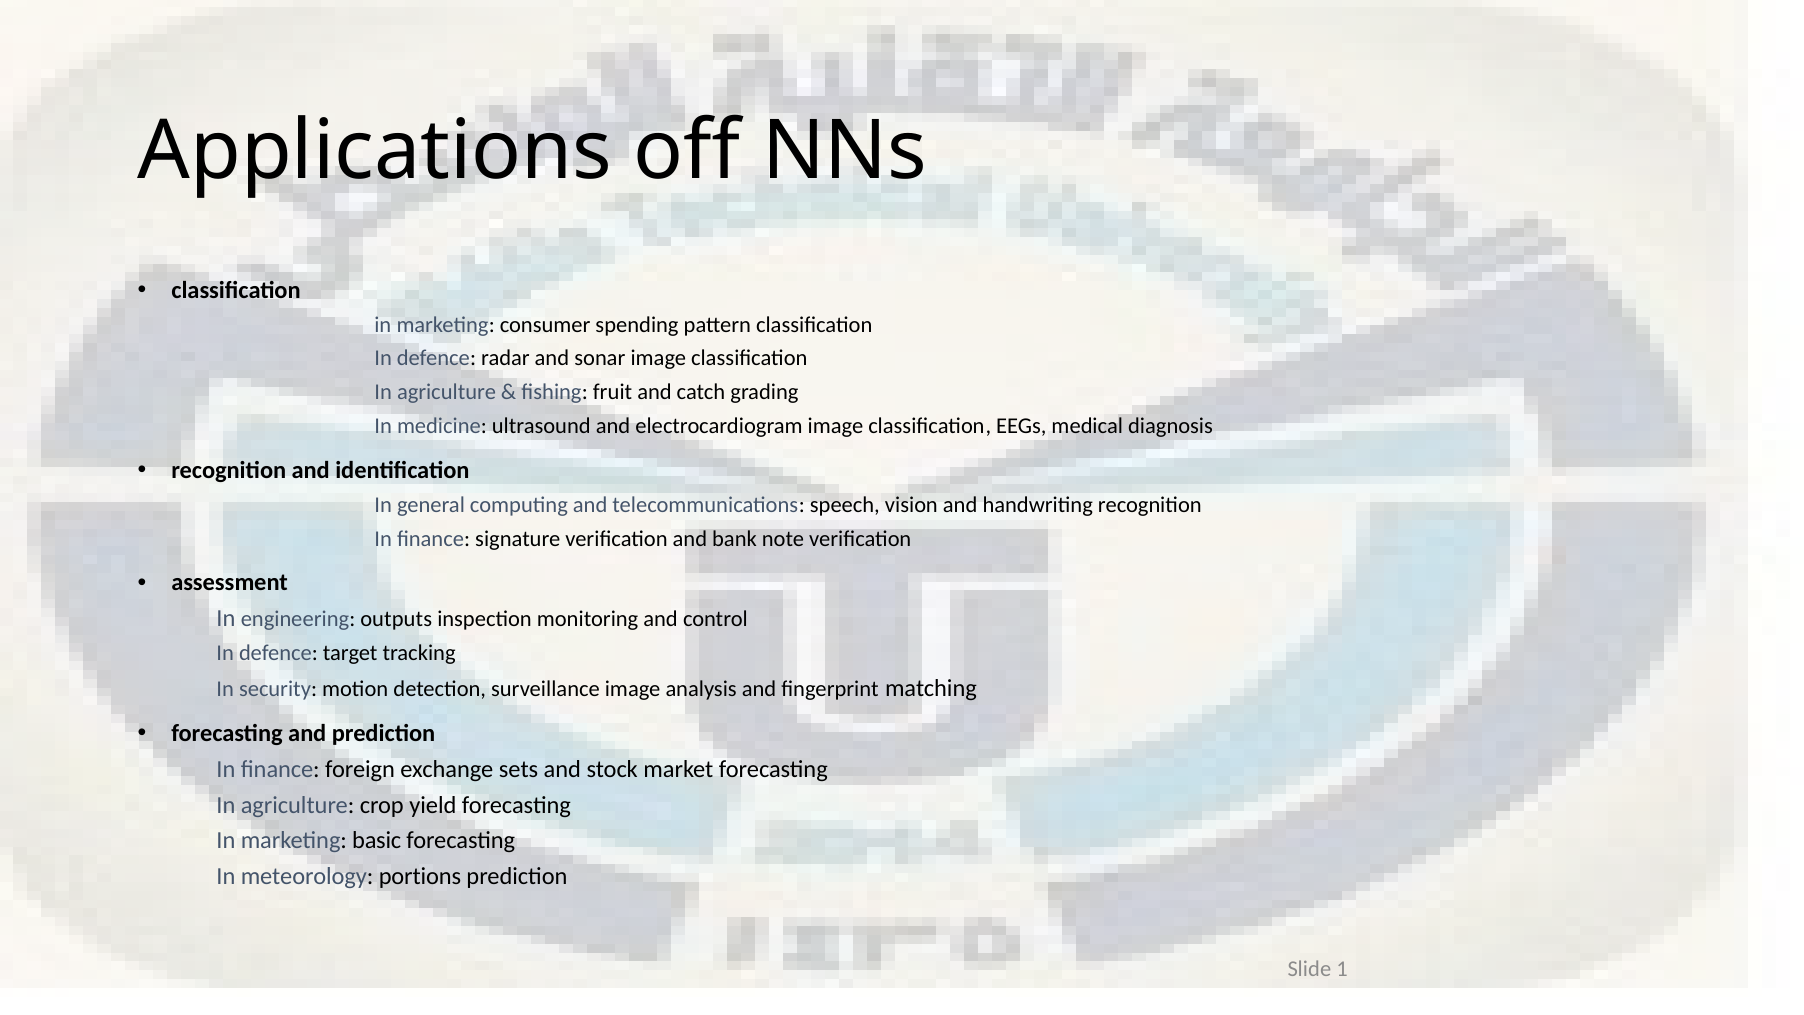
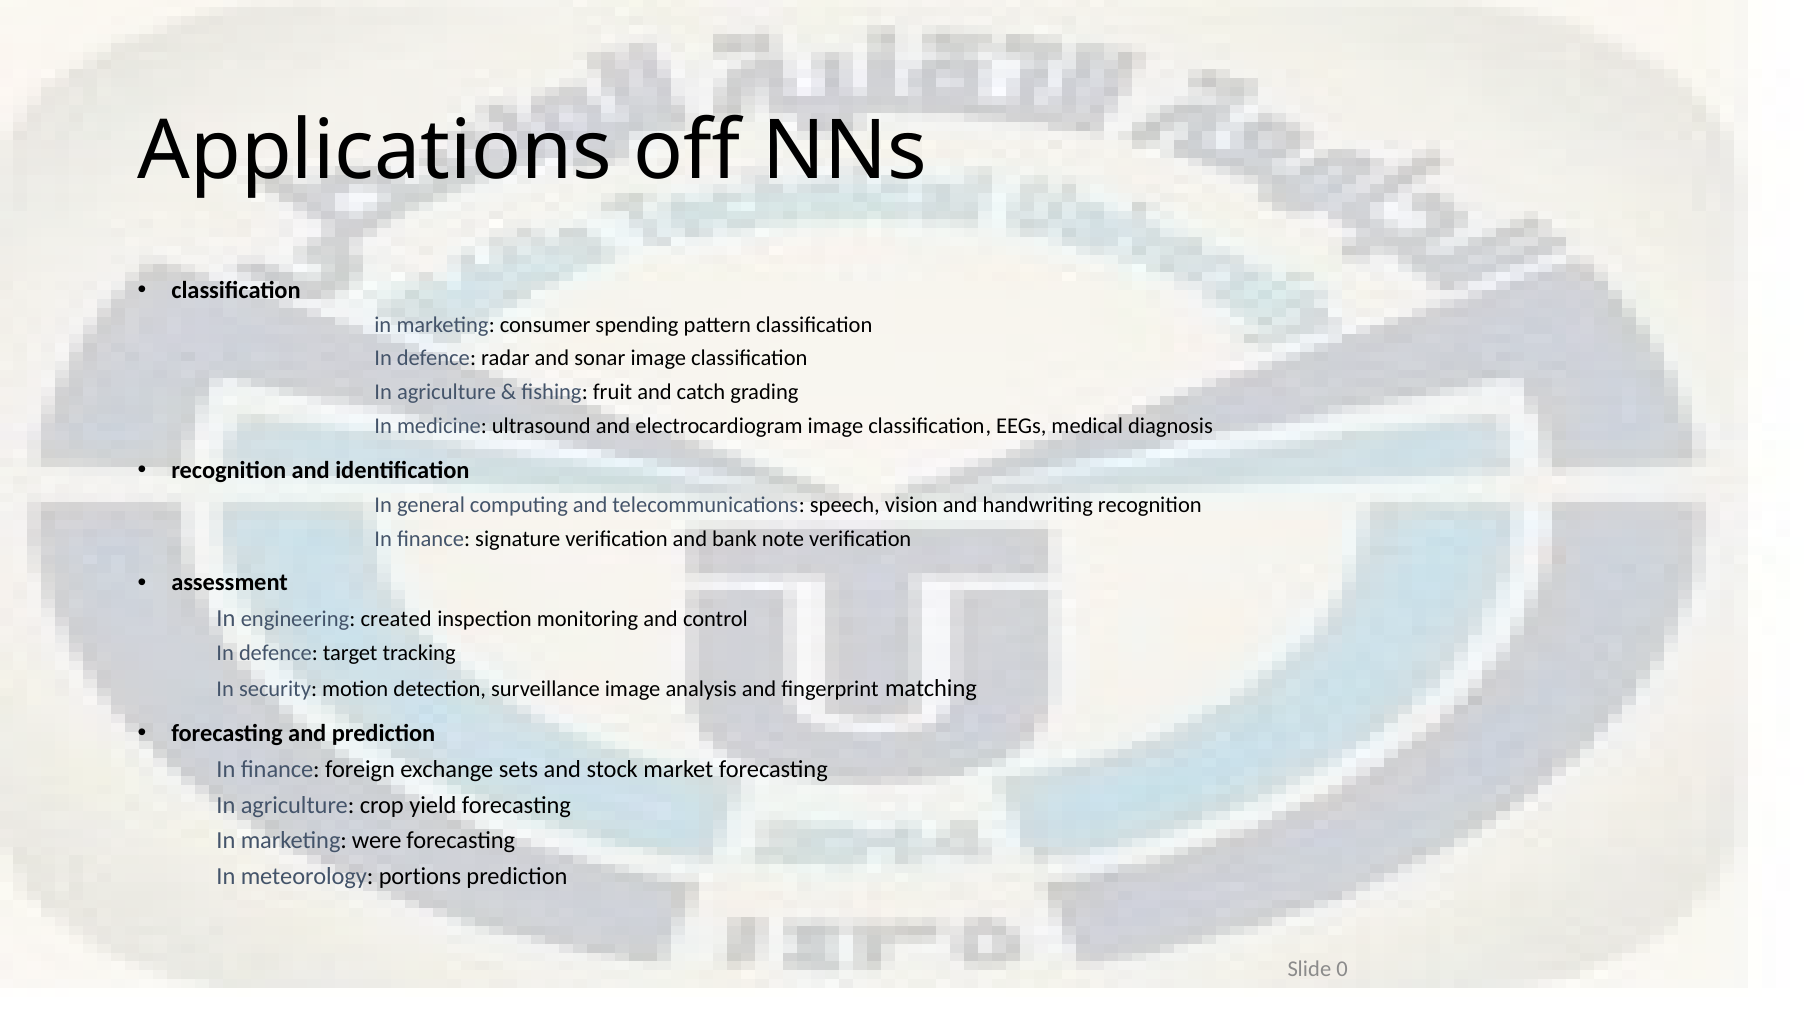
outputs: outputs -> created (396, 619)
basic: basic -> were (377, 841)
1: 1 -> 0 (1342, 969)
